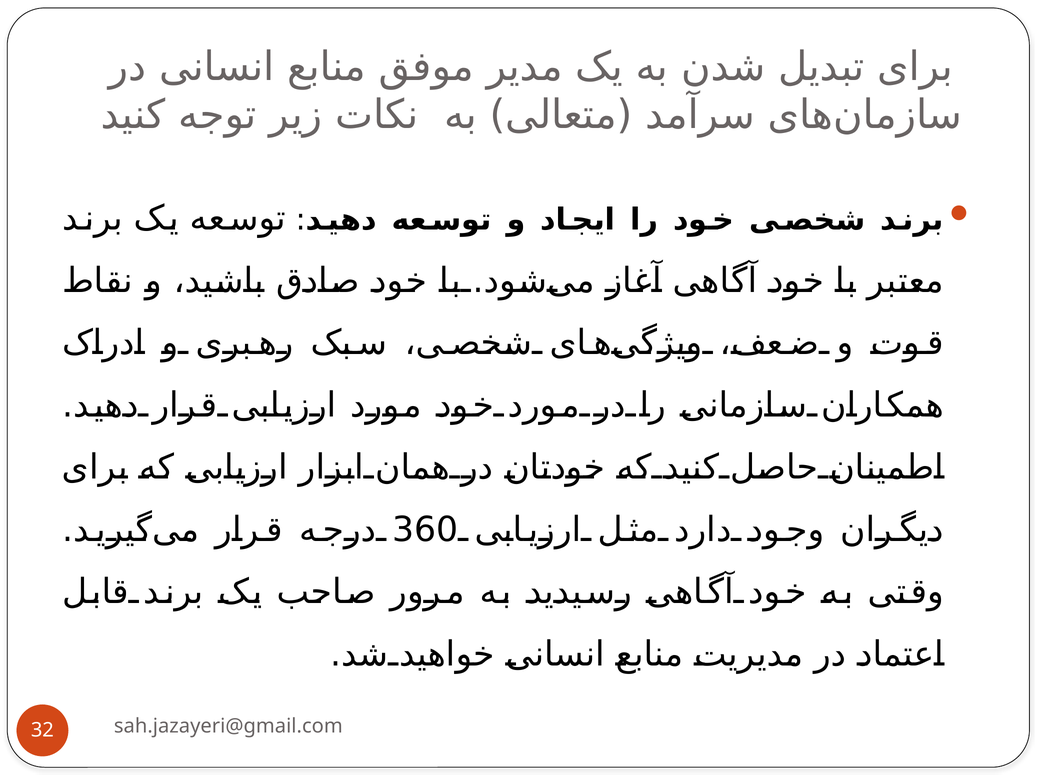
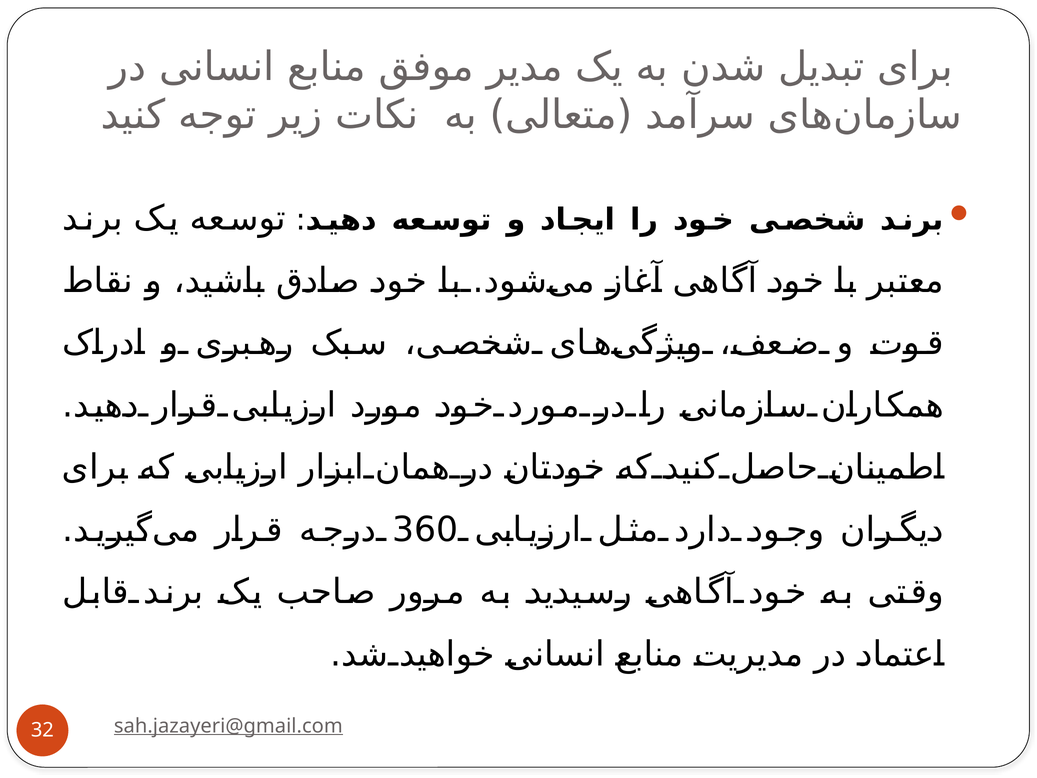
sah.jazayeri@gmail.com underline: none -> present (228, 726)
